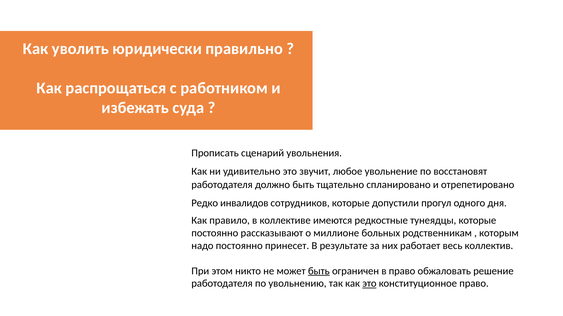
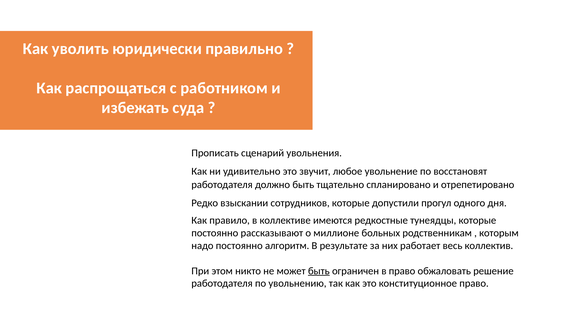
инвалидов: инвалидов -> взыскании (244, 203)
принесет: принесет -> алгоритм (287, 246)
это underline: present -> none (369, 284)
